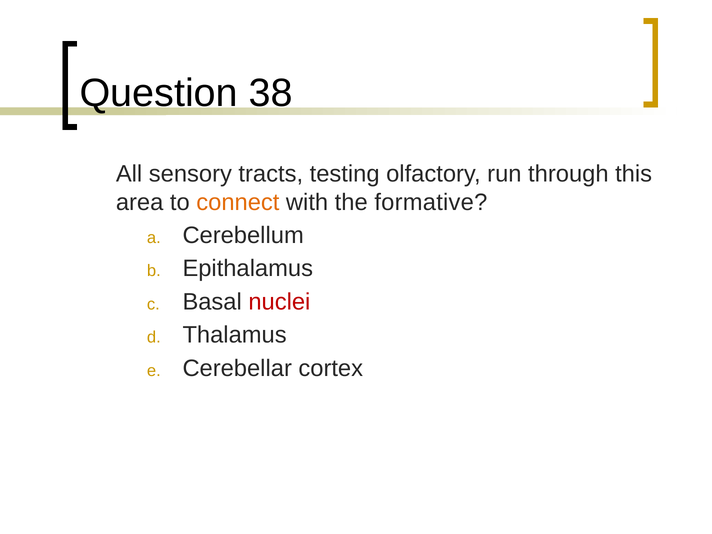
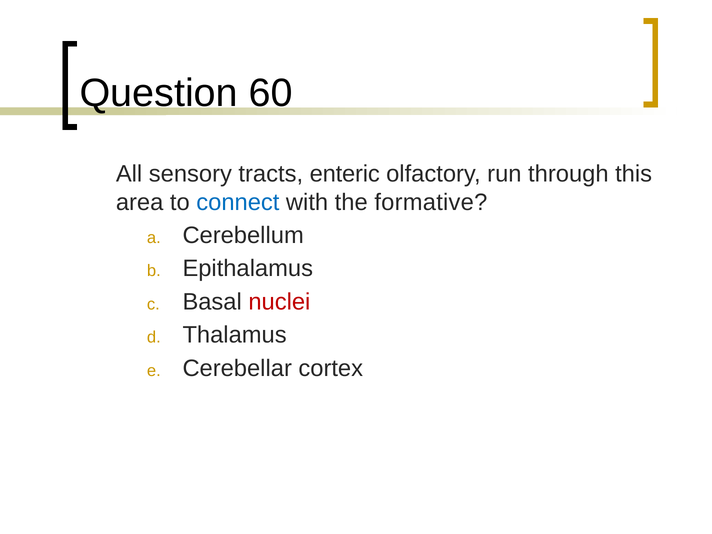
38: 38 -> 60 (271, 93)
testing: testing -> enteric (345, 174)
connect colour: orange -> blue (238, 202)
